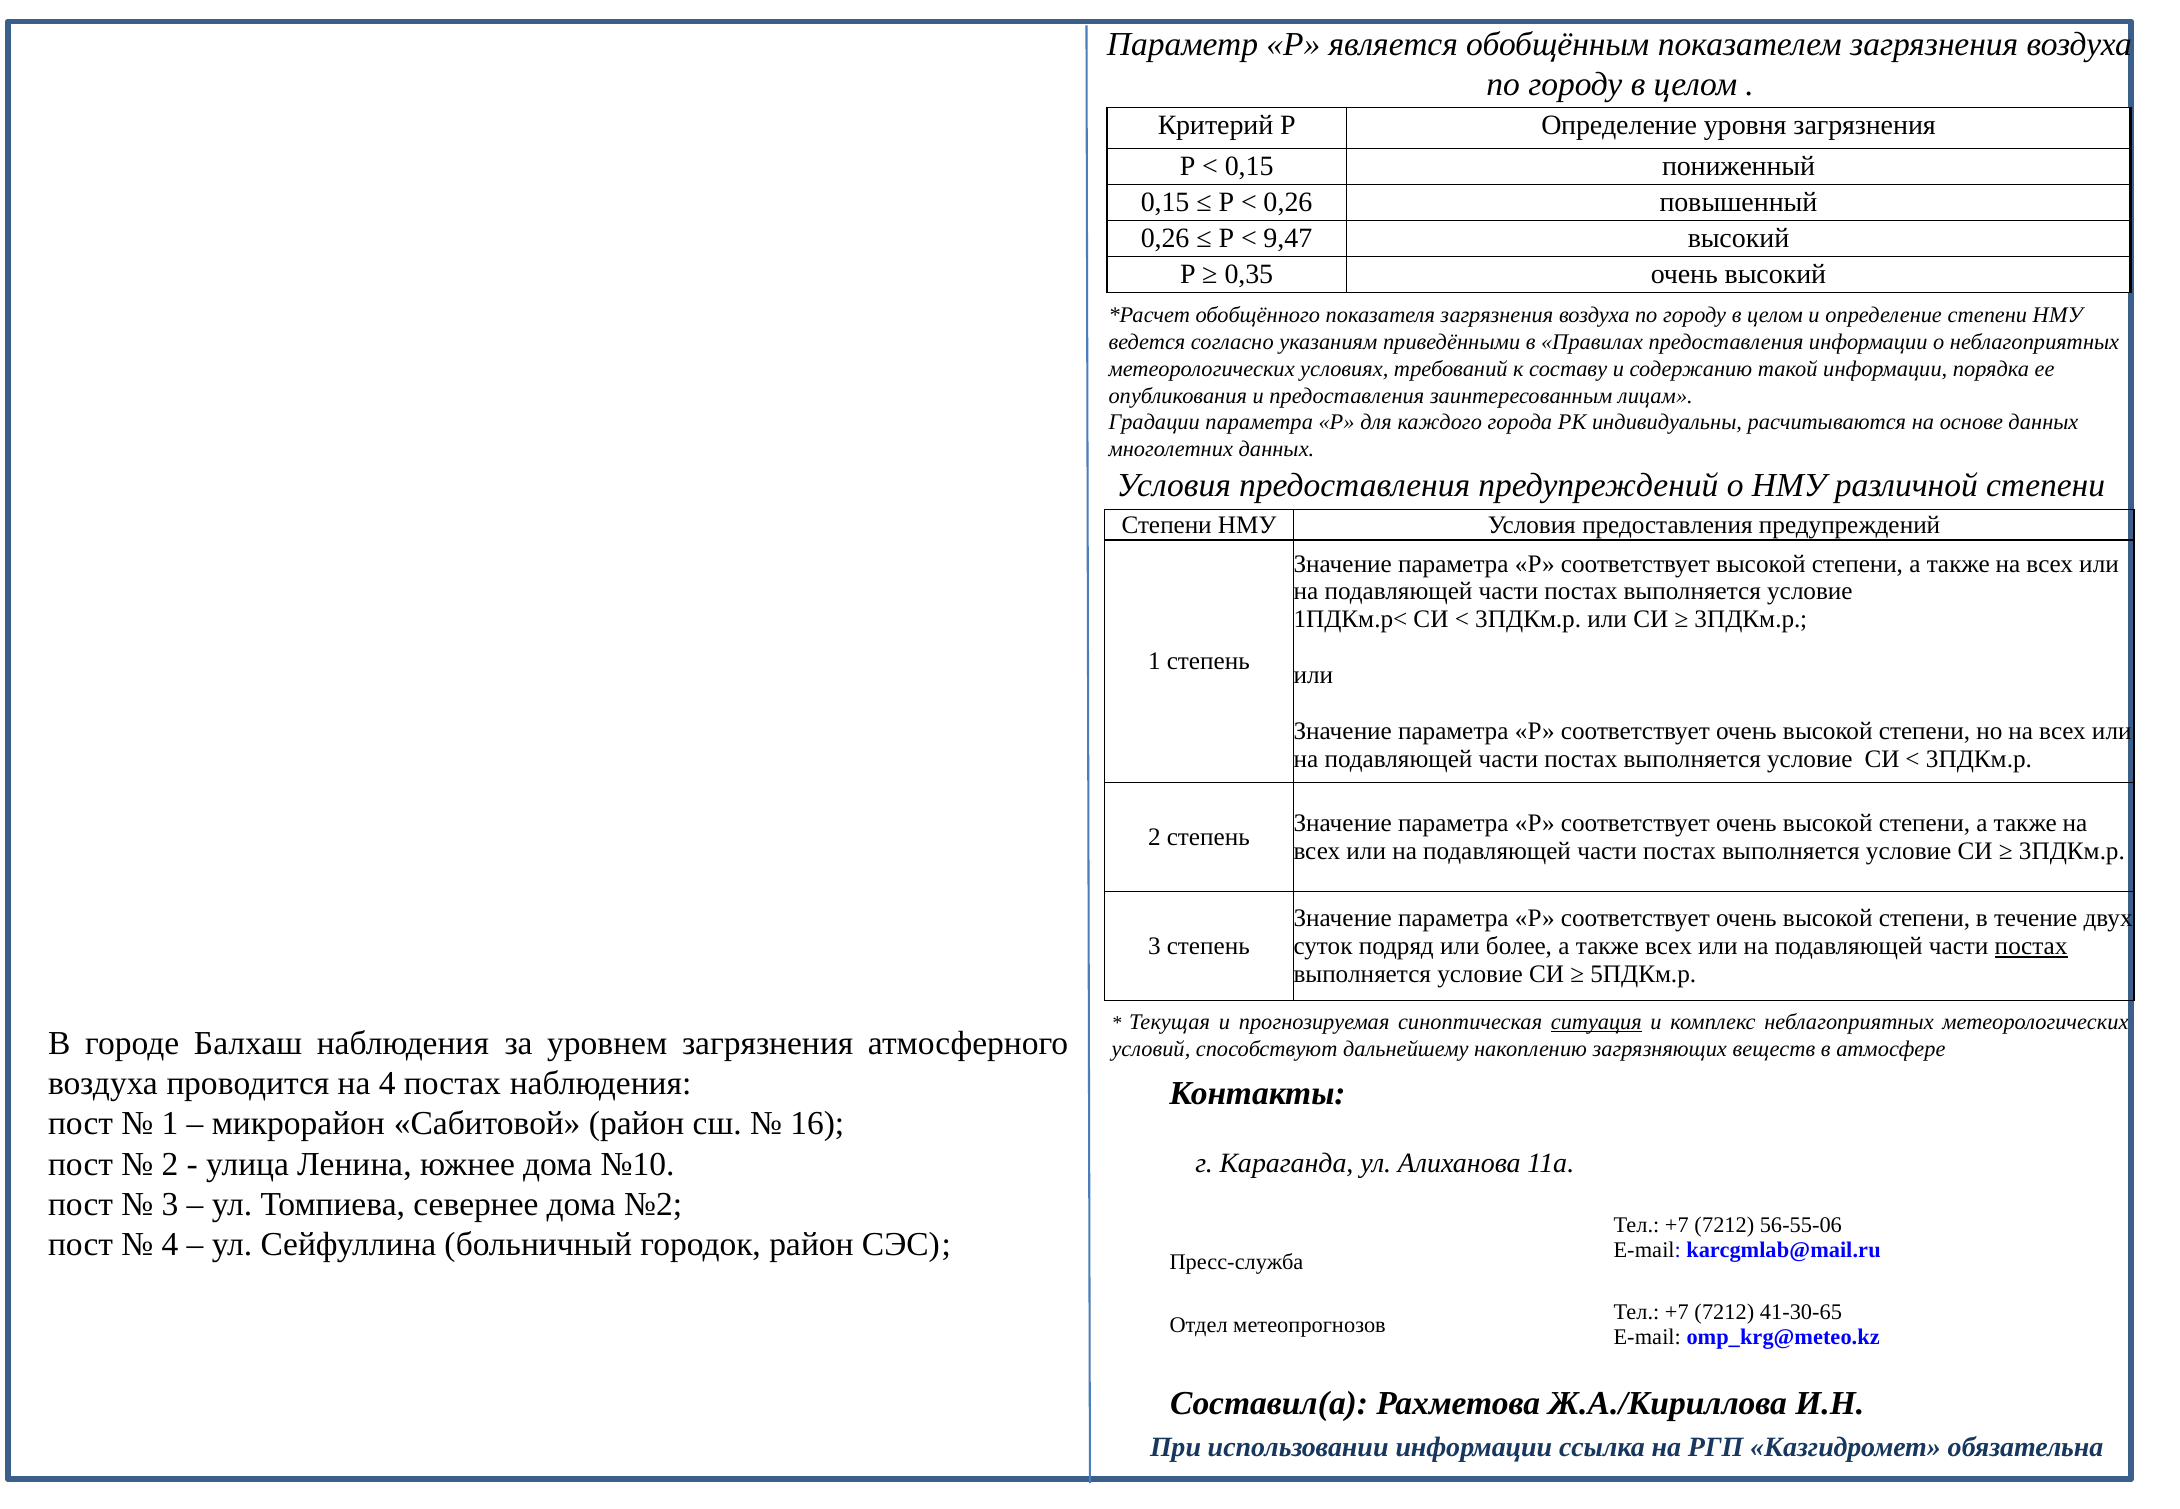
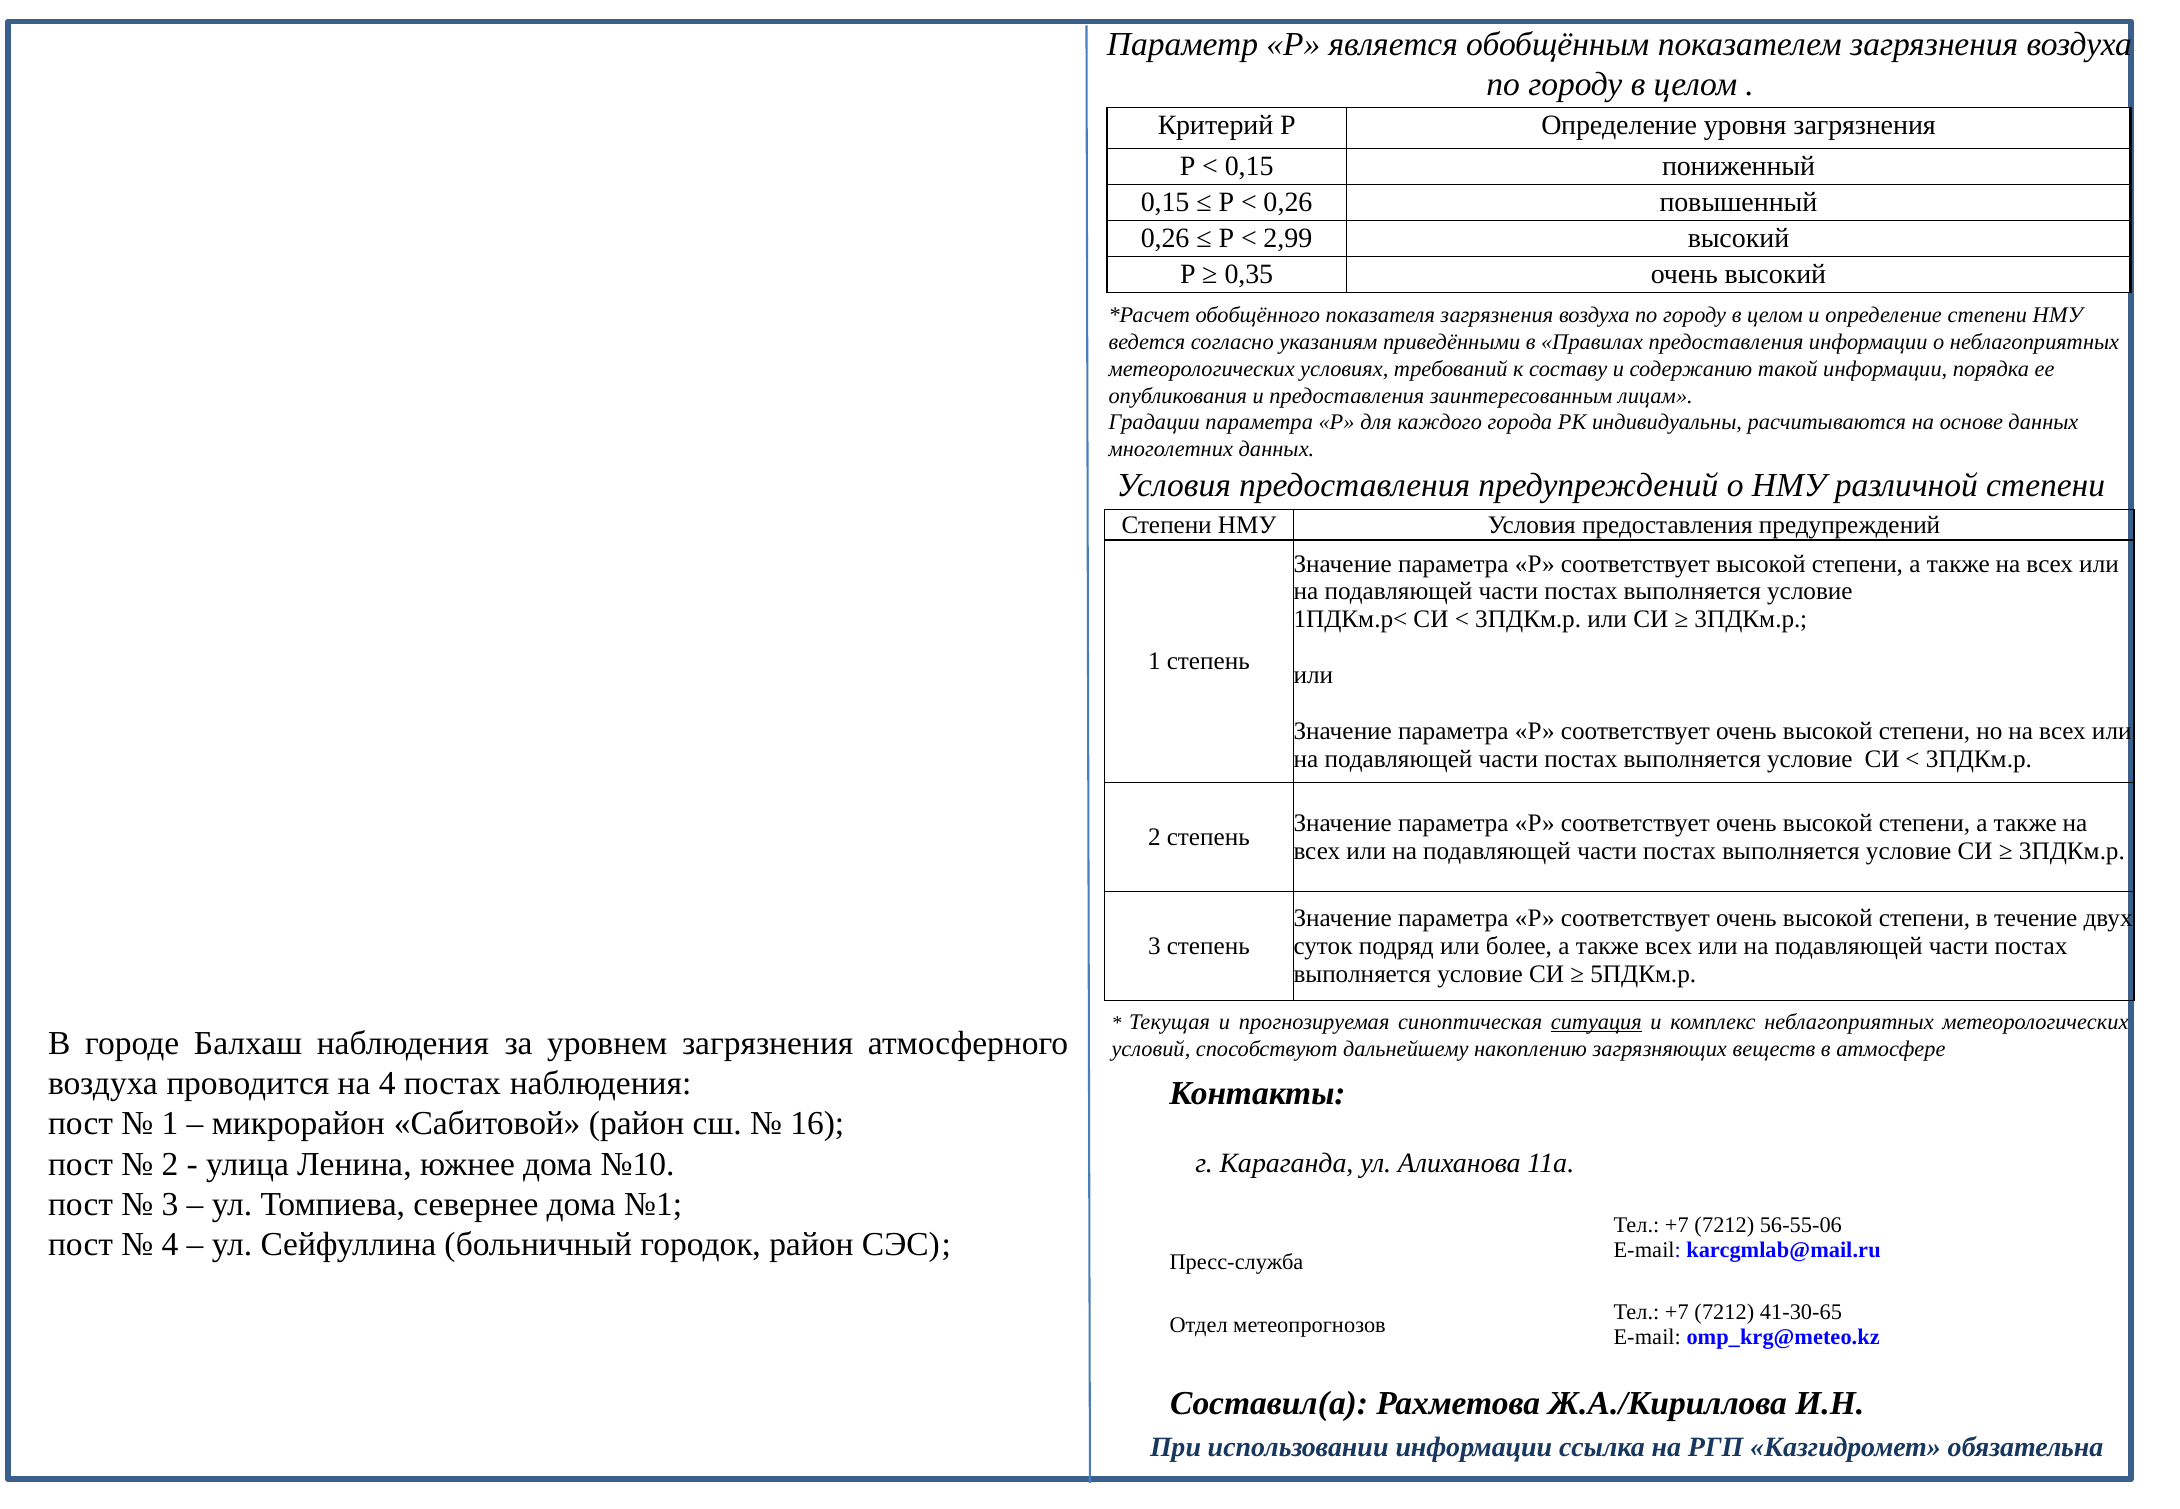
9,47: 9,47 -> 2,99 (1288, 238)
постах underline: present -> none (2031, 946)
№2: №2 -> №1 (653, 1205)
